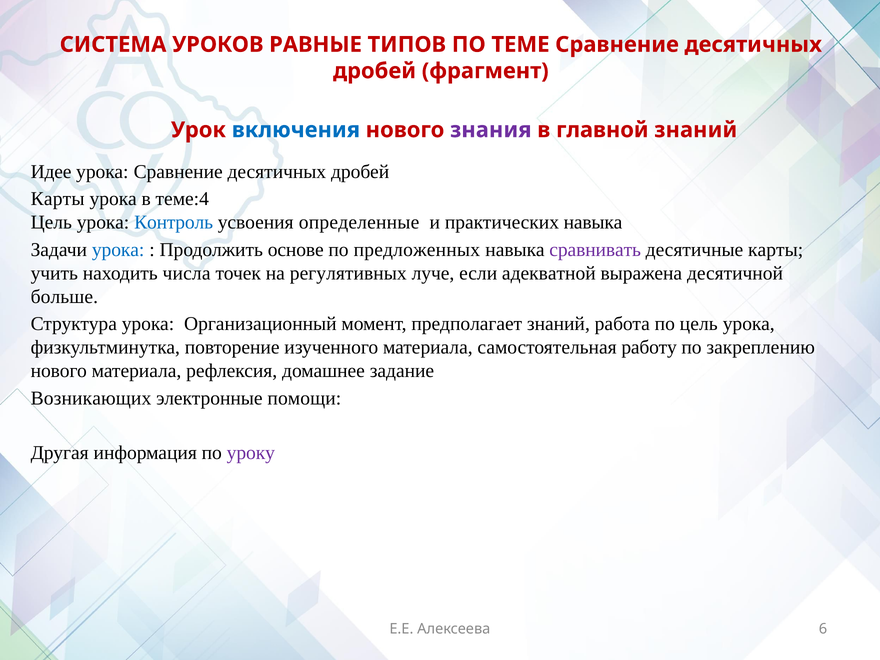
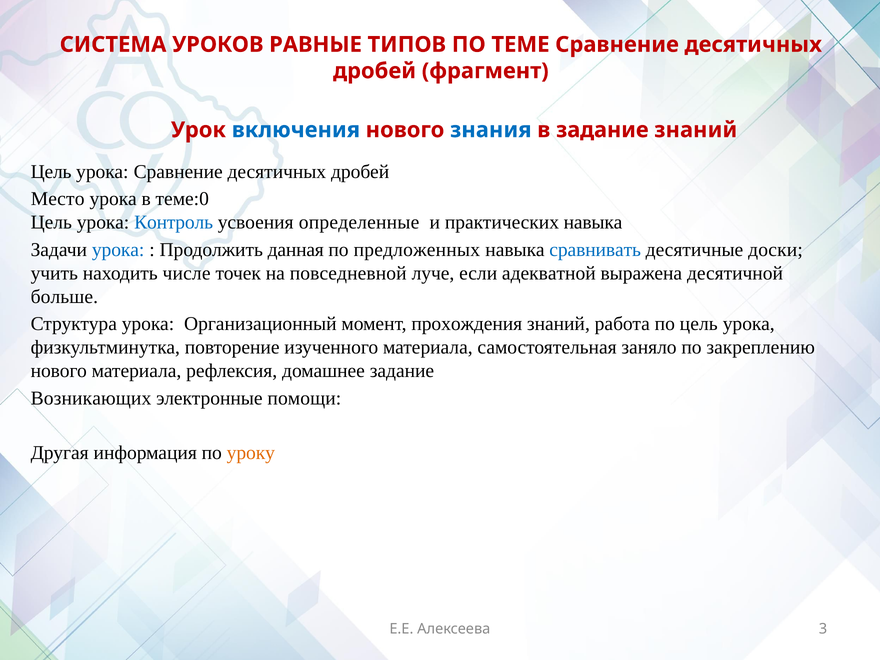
знания colour: purple -> blue (491, 130)
в главной: главной -> задание (602, 130)
Идее: Идее -> Цель (51, 172)
Карты: Карты -> Место (58, 199)
теме:4: теме:4 -> теме:0 (182, 199)
основе: основе -> данная (296, 250)
сравнивать colour: purple -> blue (595, 250)
десятичные карты: карты -> доски (776, 250)
числа: числа -> числе (187, 273)
регулятивных: регулятивных -> повседневной (348, 273)
предполагает: предполагает -> прохождения (467, 324)
работу: работу -> заняло (649, 347)
уроку colour: purple -> orange (251, 453)
6: 6 -> 3 (823, 629)
